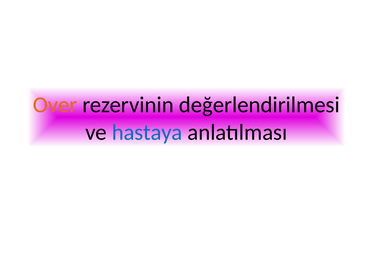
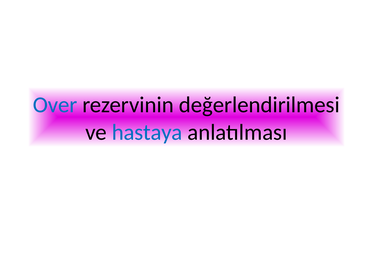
Over colour: orange -> blue (55, 105)
